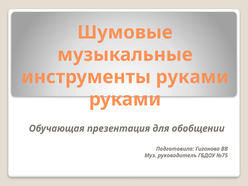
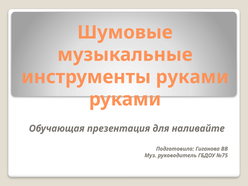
обобщении: обобщении -> наливайте (198, 129)
